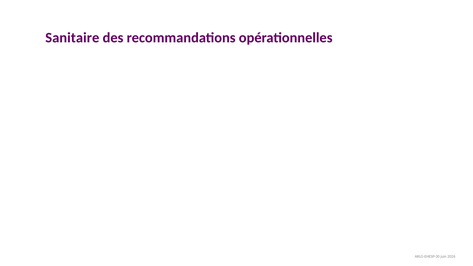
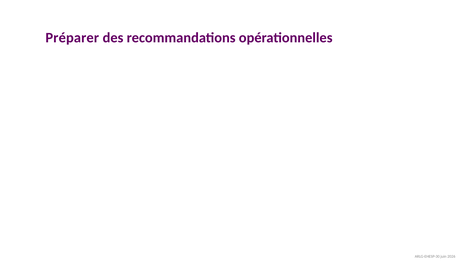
Sanitaire: Sanitaire -> Préparer (72, 38)
